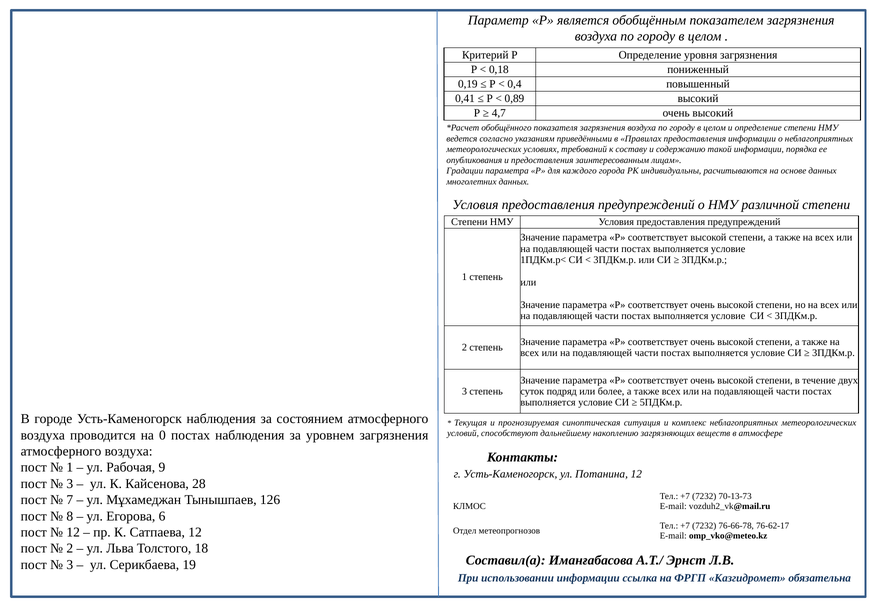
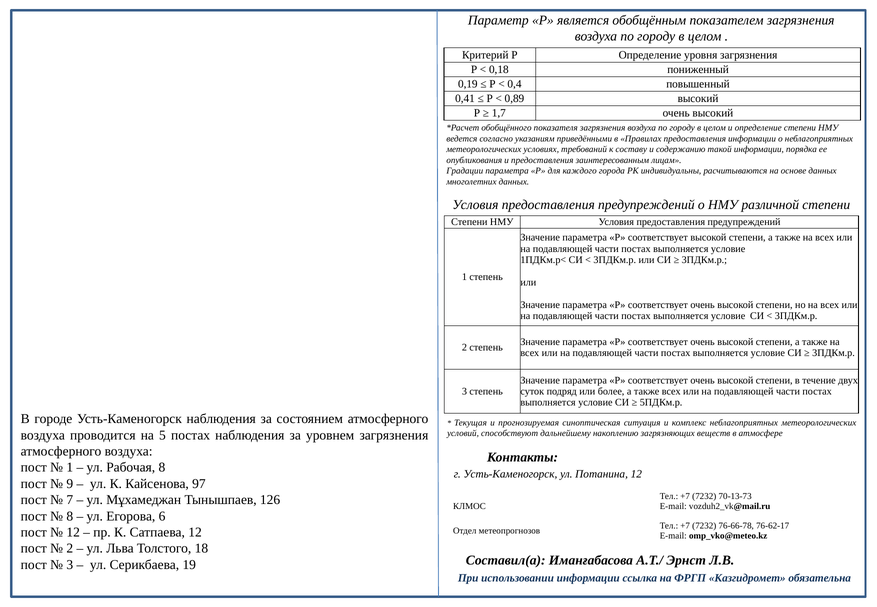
4,7: 4,7 -> 1,7 (499, 113)
0: 0 -> 5 (162, 435)
Рабочая 9: 9 -> 8 (162, 468)
3: 3 -> 9 (70, 484)
28: 28 -> 97 (199, 484)
